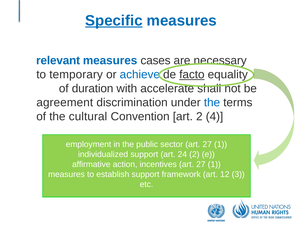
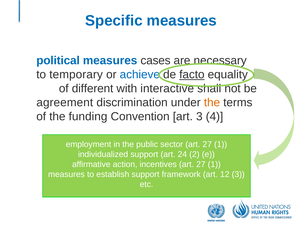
Specific underline: present -> none (114, 21)
relevant: relevant -> political (58, 61)
duration: duration -> different (93, 89)
accelerate: accelerate -> interactive (167, 89)
the colour: blue -> orange (212, 103)
cultural: cultural -> funding (88, 117)
art 2: 2 -> 3 (199, 117)
